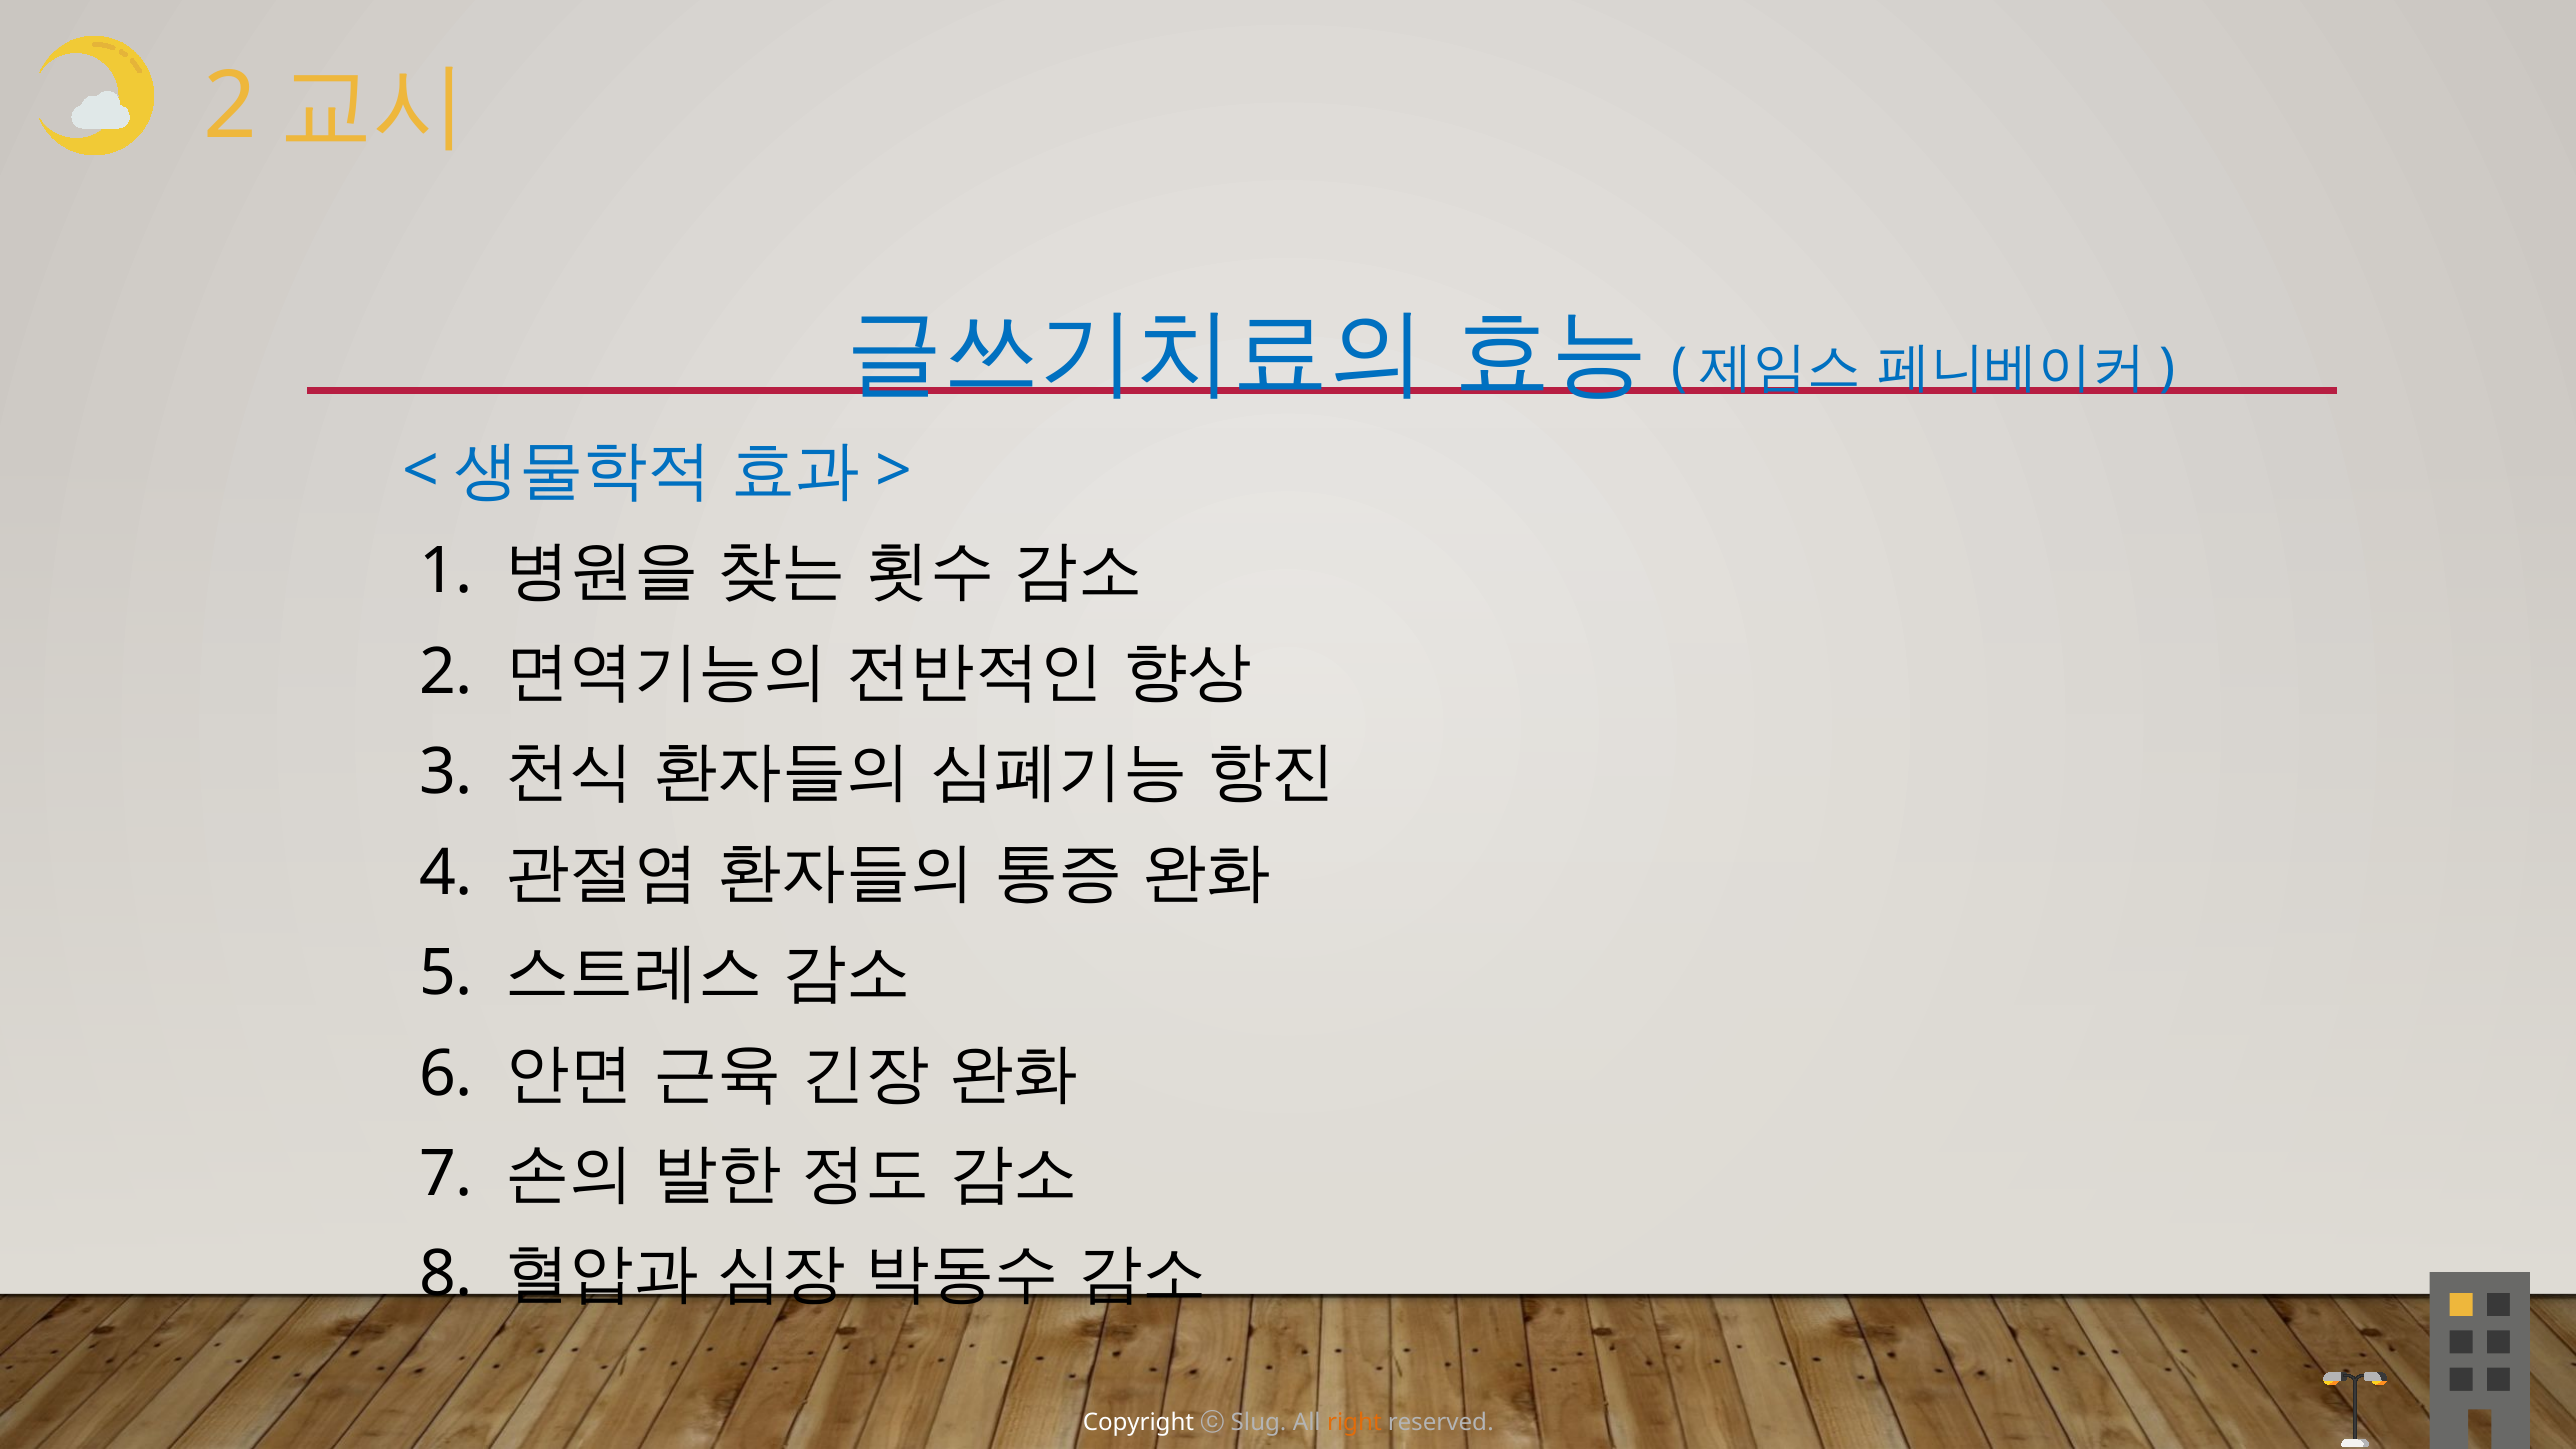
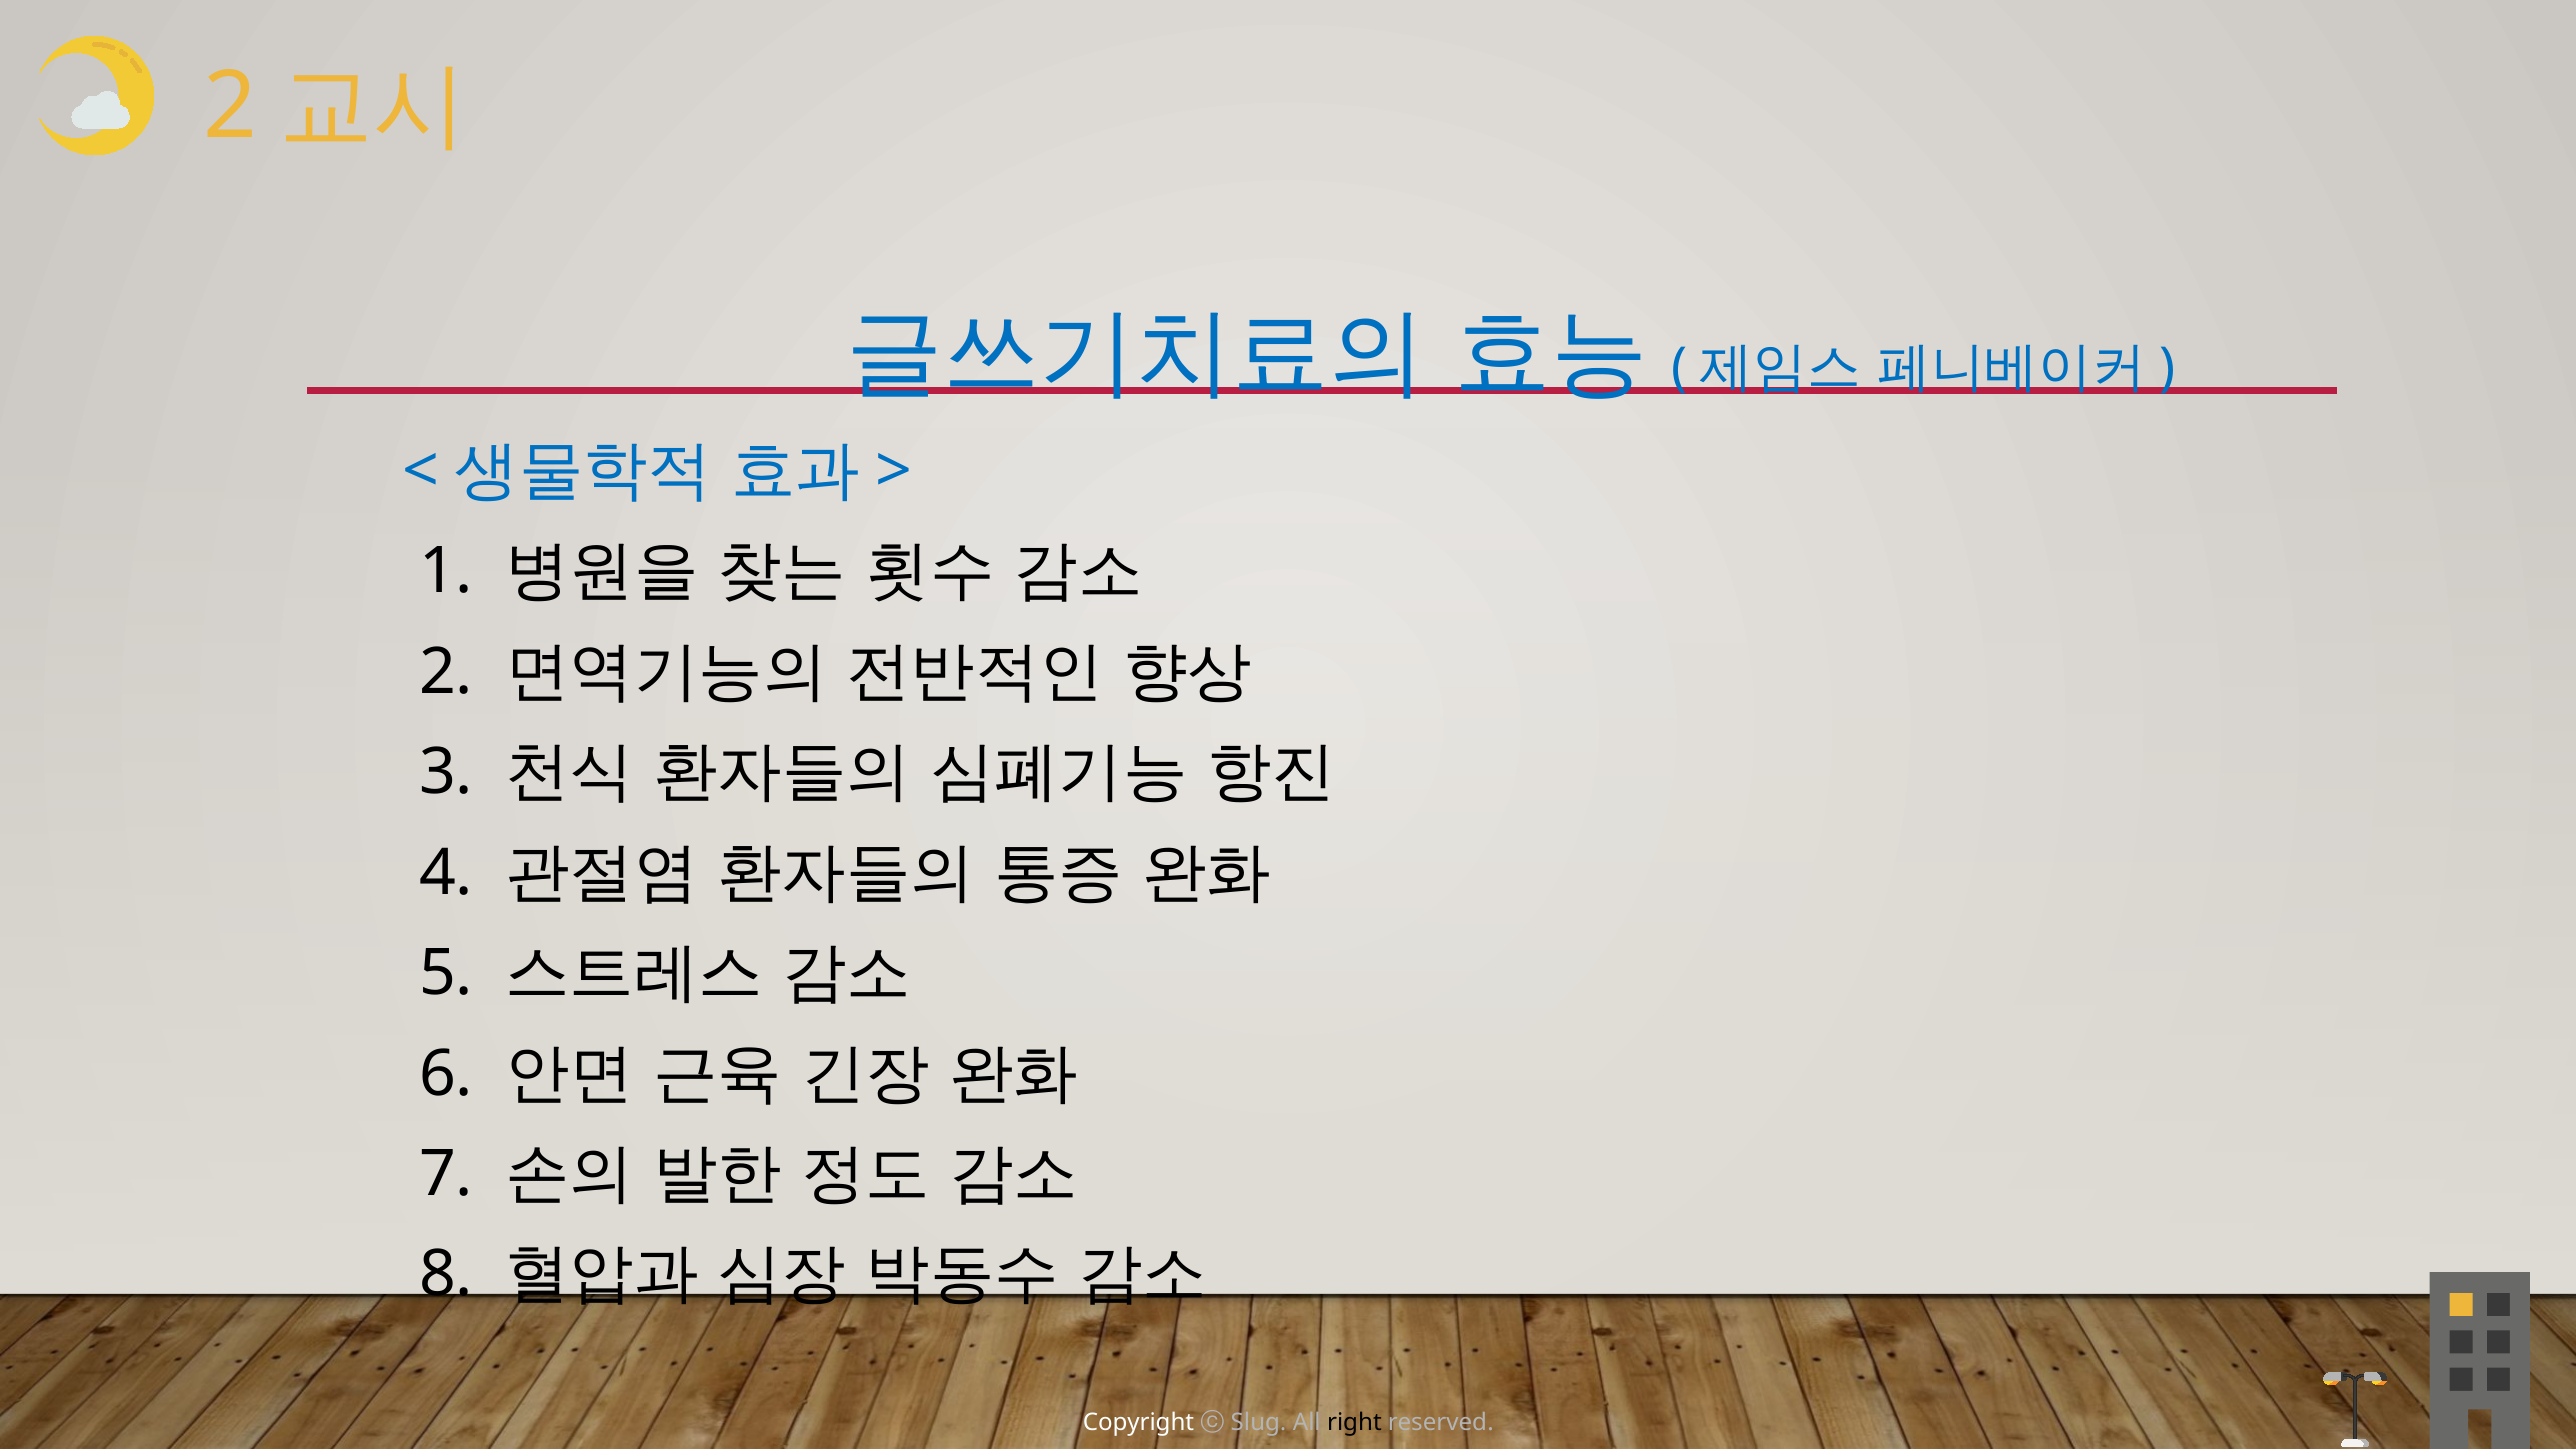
right colour: orange -> black (1354, 1423)
